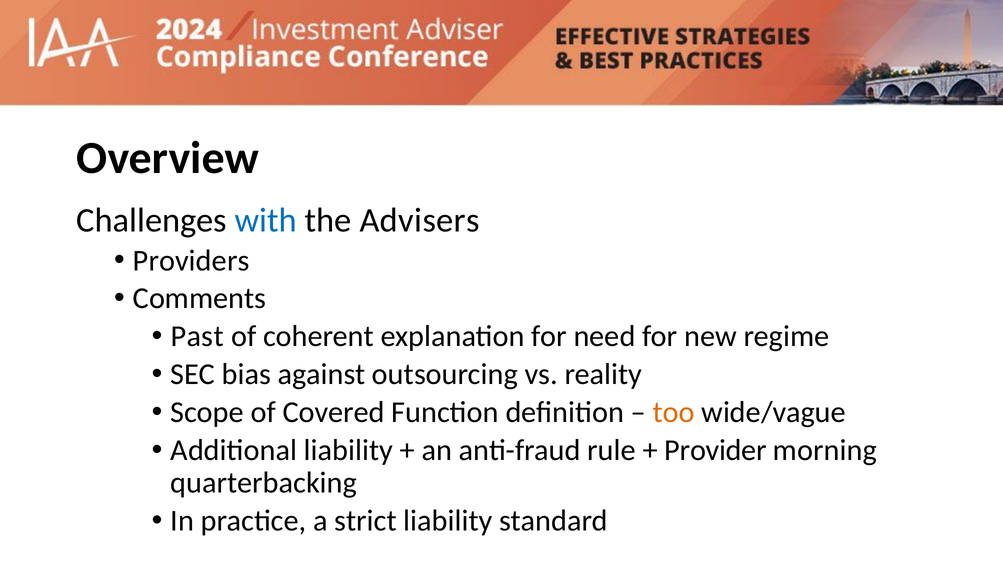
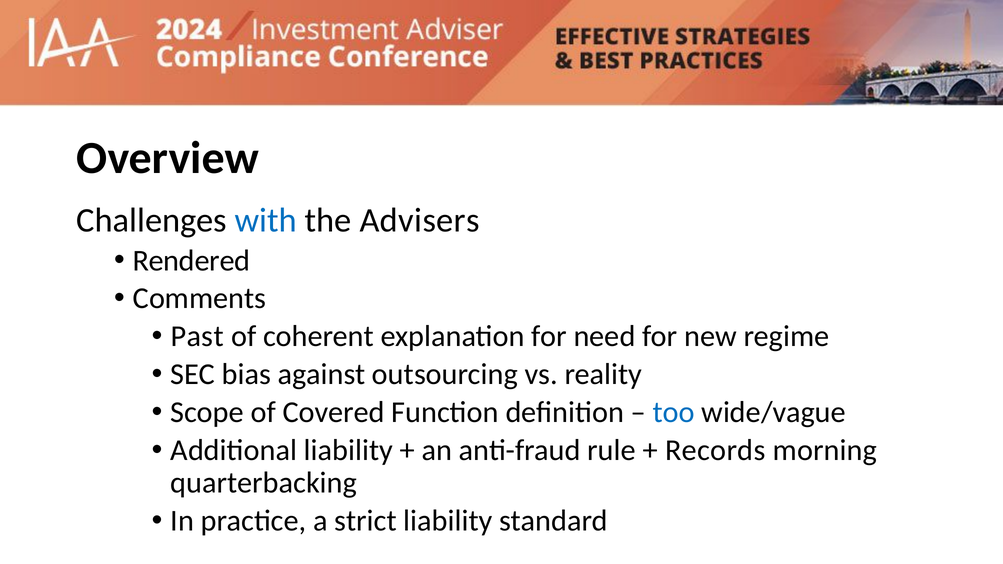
Providers: Providers -> Rendered (191, 261)
too colour: orange -> blue (674, 412)
Provider: Provider -> Records (715, 450)
